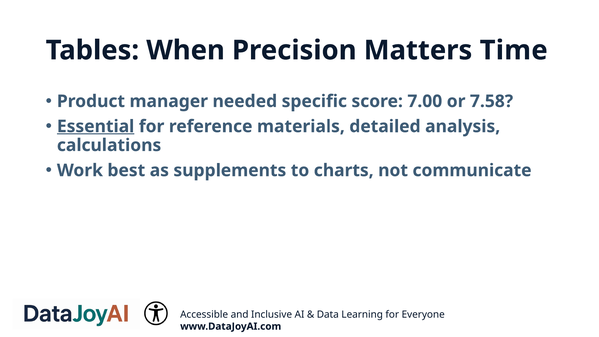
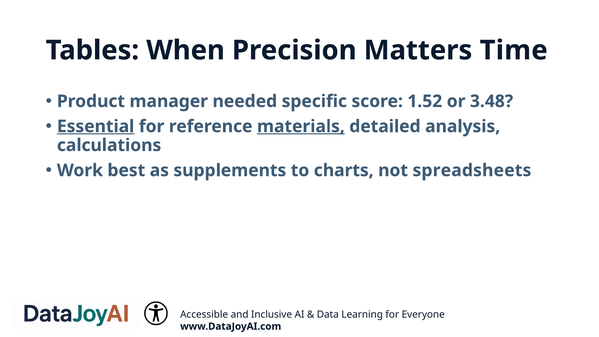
7.00: 7.00 -> 1.52 (425, 101)
7.58: 7.58 -> 3.48 (492, 101)
materials underline: none -> present (301, 126)
communicate: communicate -> spreadsheets (472, 170)
